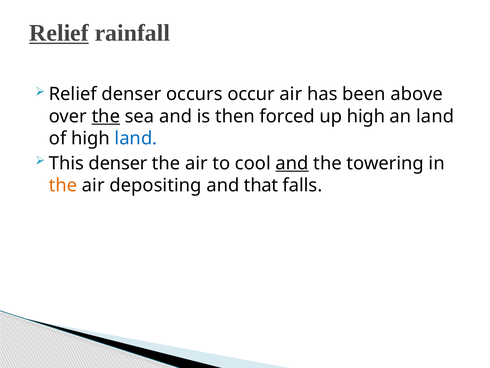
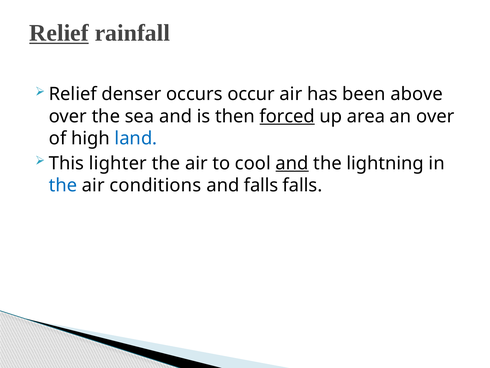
the underline: present -> none (106, 116)
forced underline: none -> present (287, 116)
up high: high -> area (366, 116)
an land: land -> over (435, 116)
This denser: denser -> lighter (118, 163)
towering: towering -> lightning (385, 163)
the colour: orange -> blue (63, 185)
depositing: depositing -> conditions (155, 185)
and that: that -> falls (261, 185)
